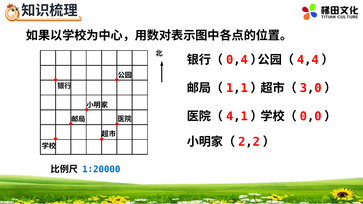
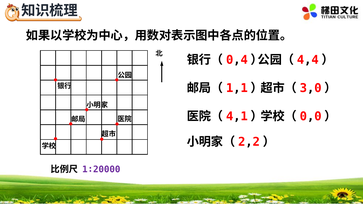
1∶20000 colour: blue -> purple (101, 170)
